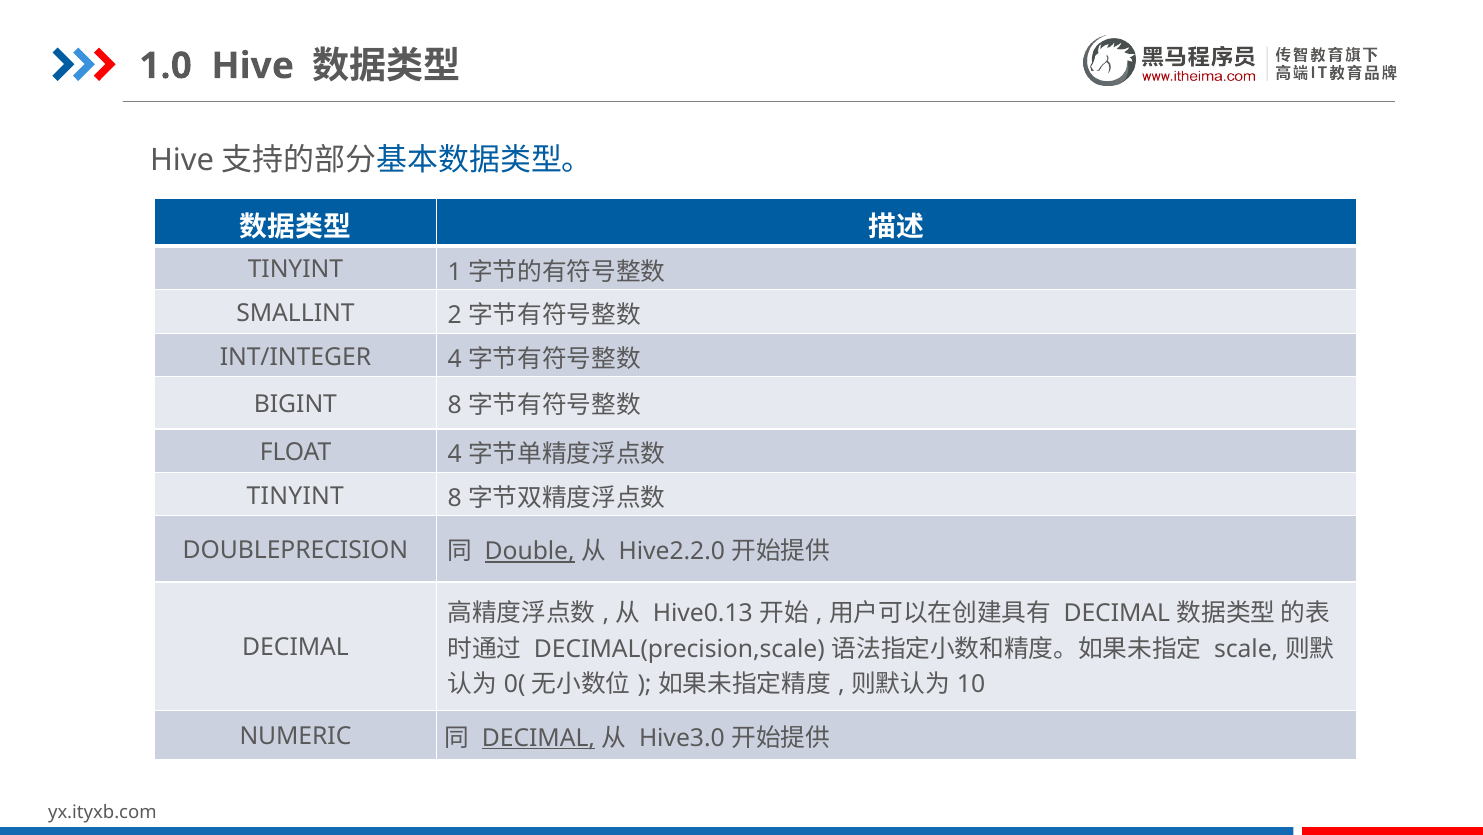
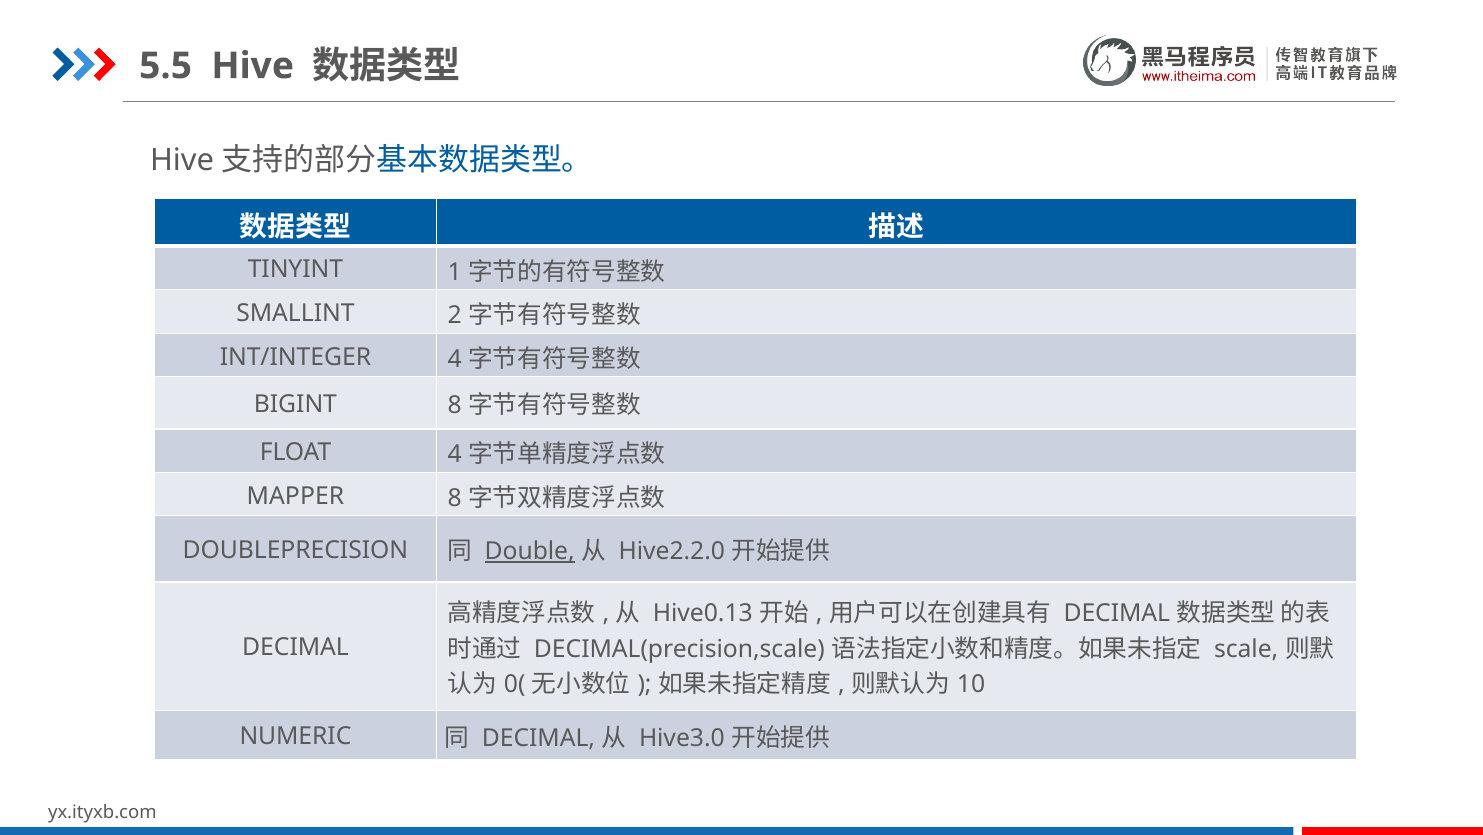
1.0: 1.0 -> 5.5 (166, 66)
TINYINT: TINYINT -> MAPPER (295, 496)
DECIMAL underline: present -> none (538, 737)
